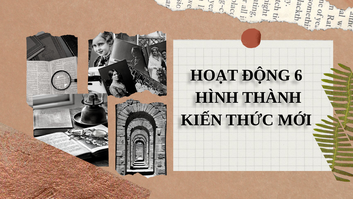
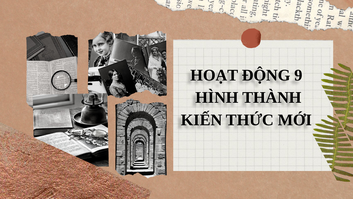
6: 6 -> 9 (298, 75)
